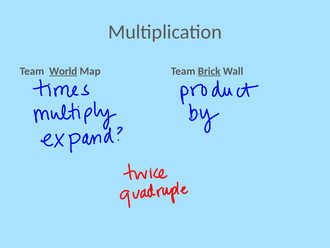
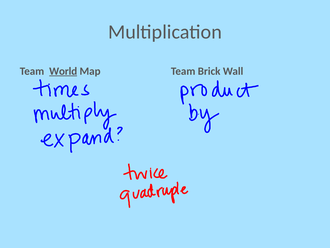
Brick underline: present -> none (209, 71)
